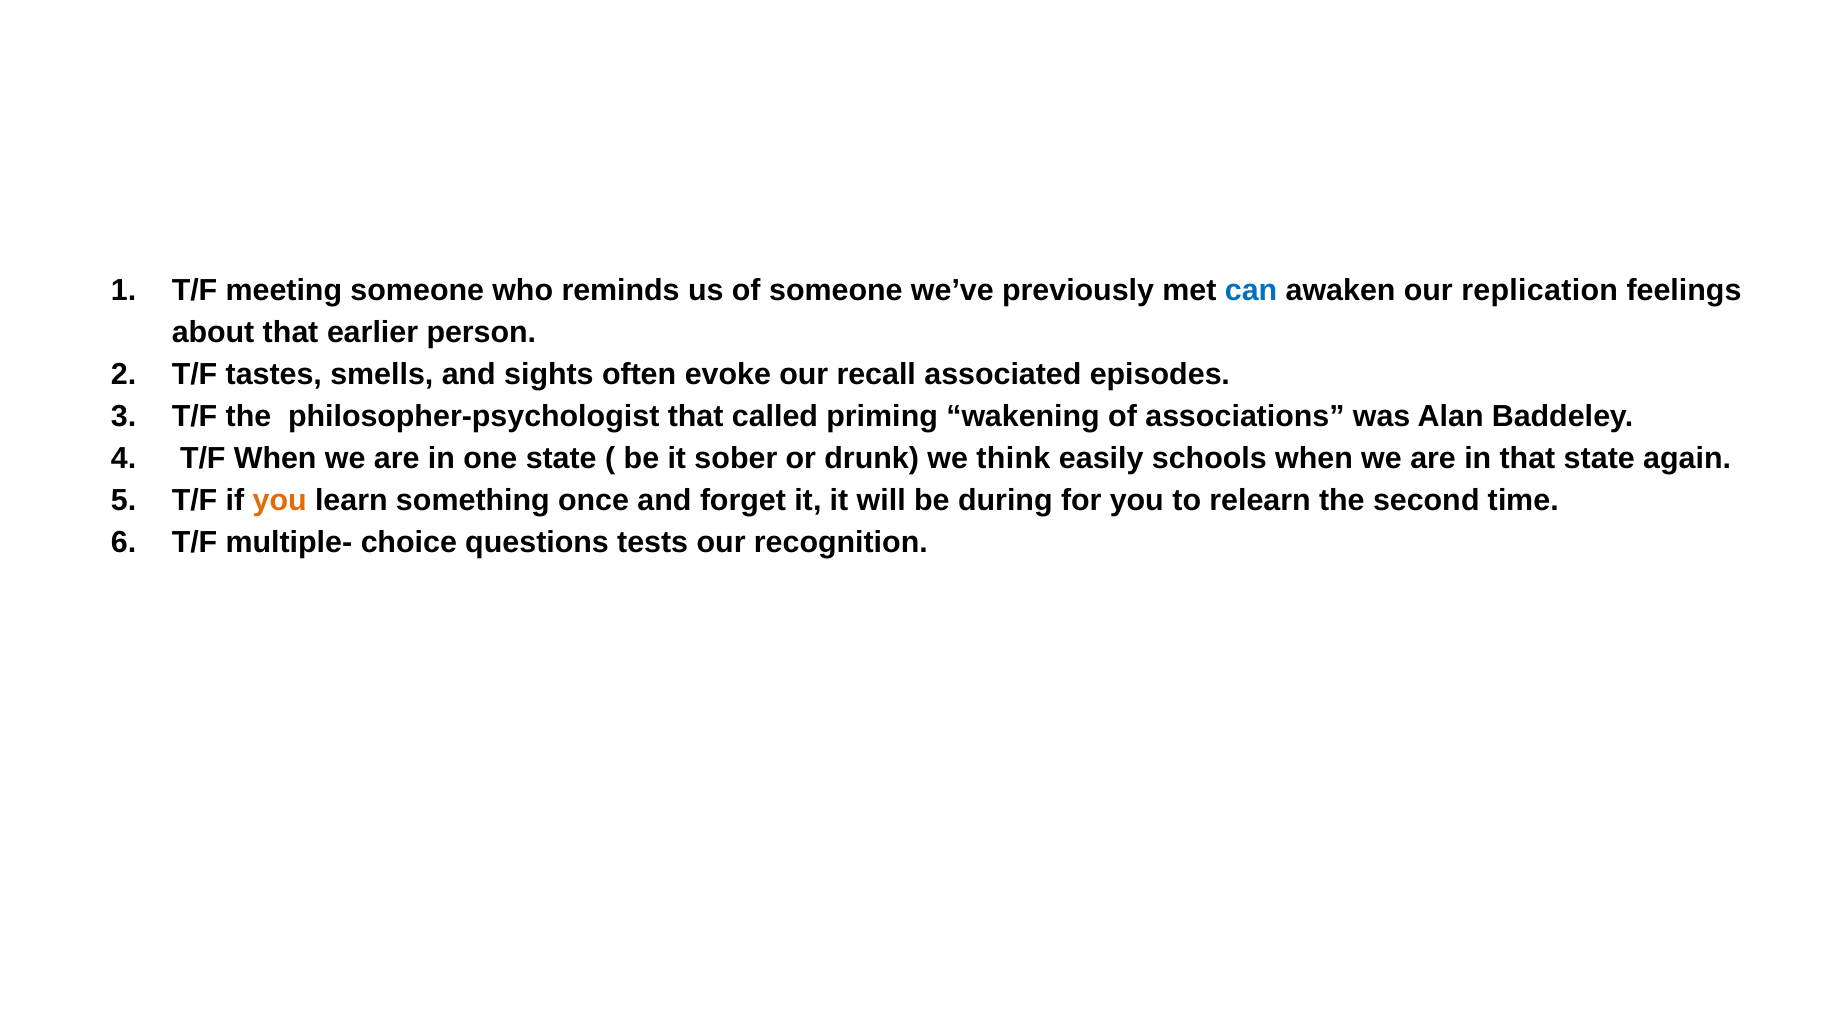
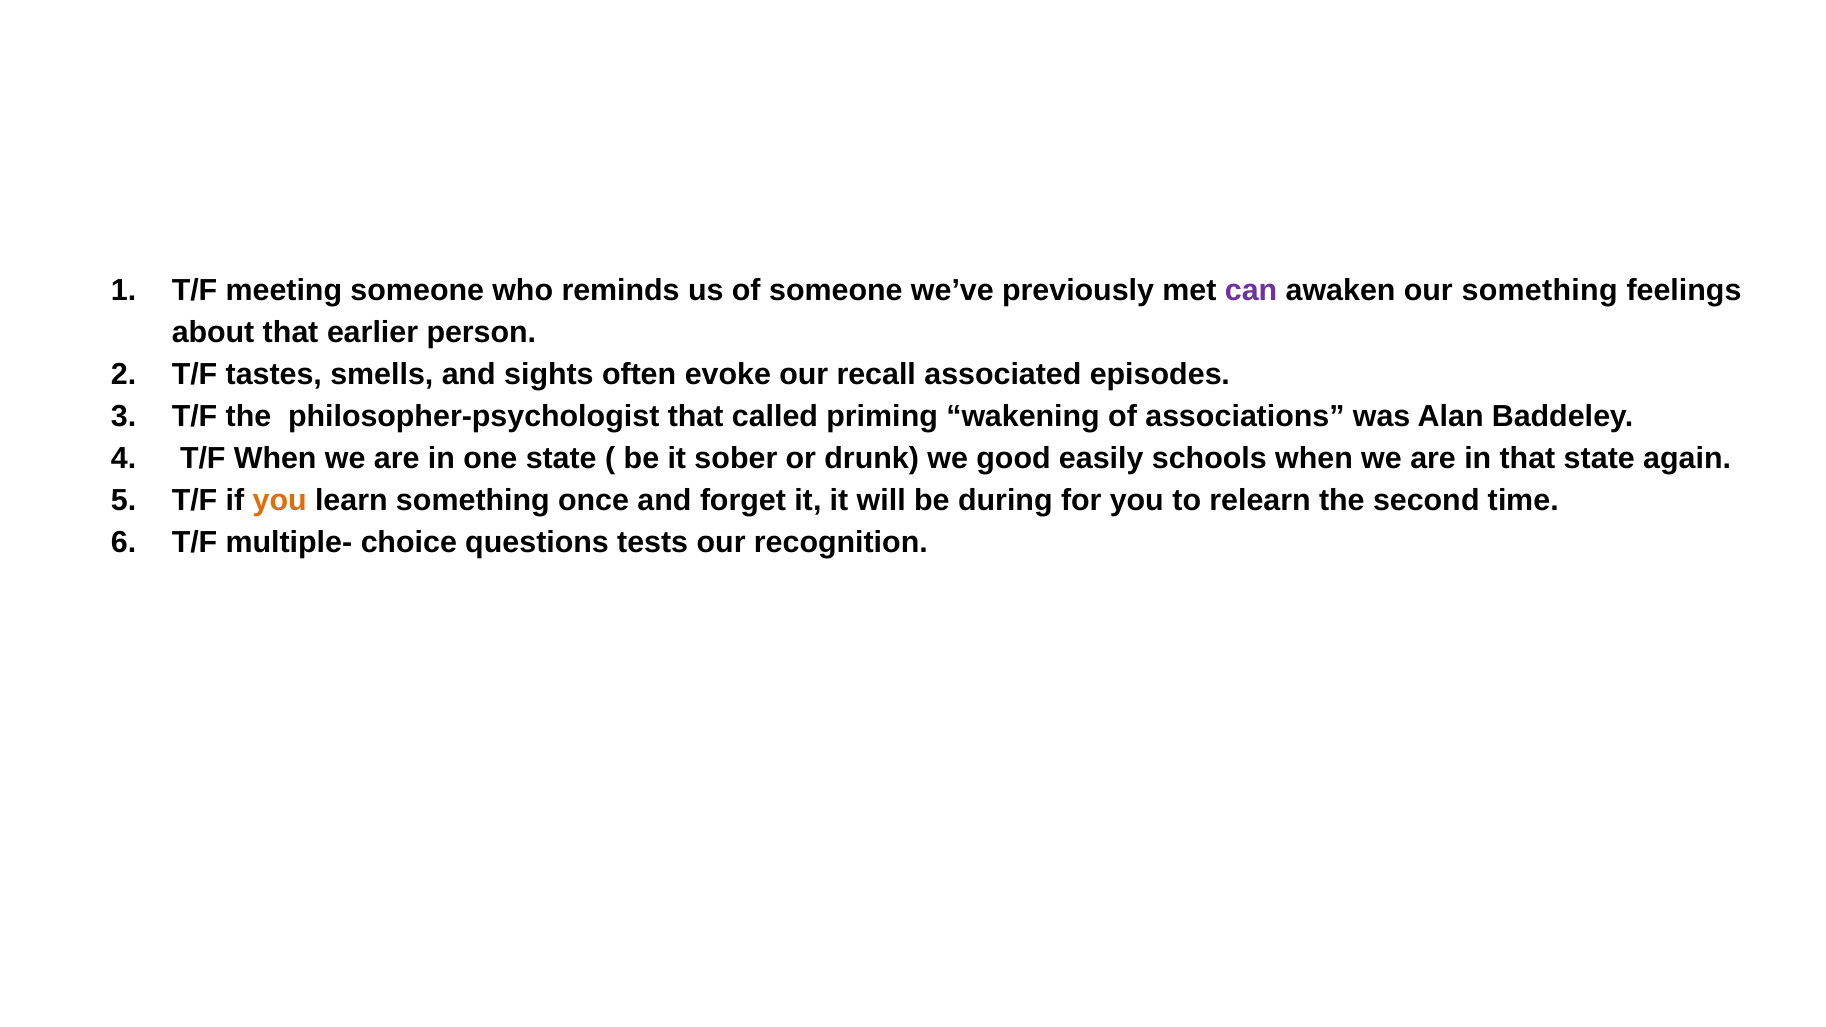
can colour: blue -> purple (1251, 291)
our replication: replication -> something (1540, 291)
think: think -> good (1014, 458)
